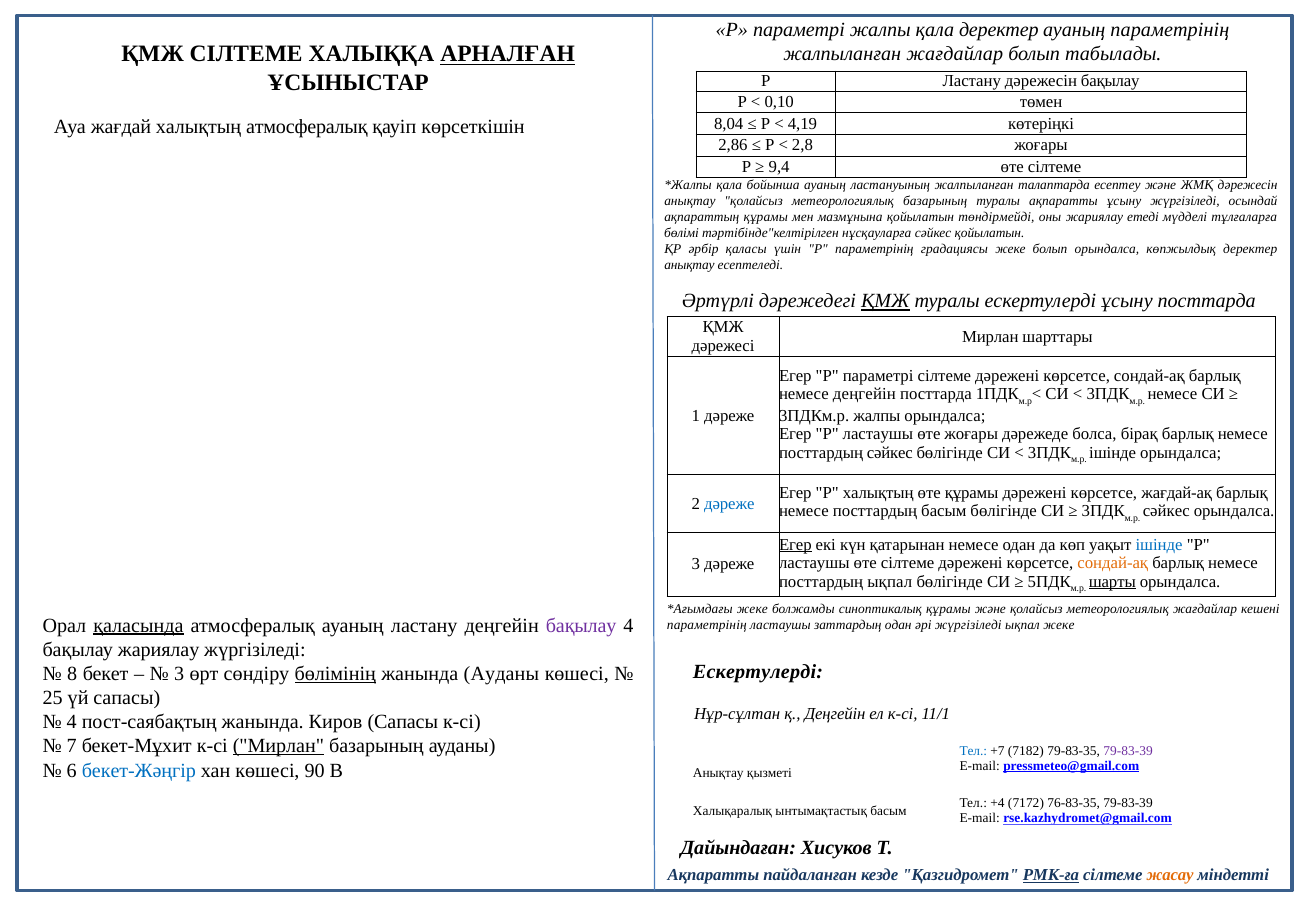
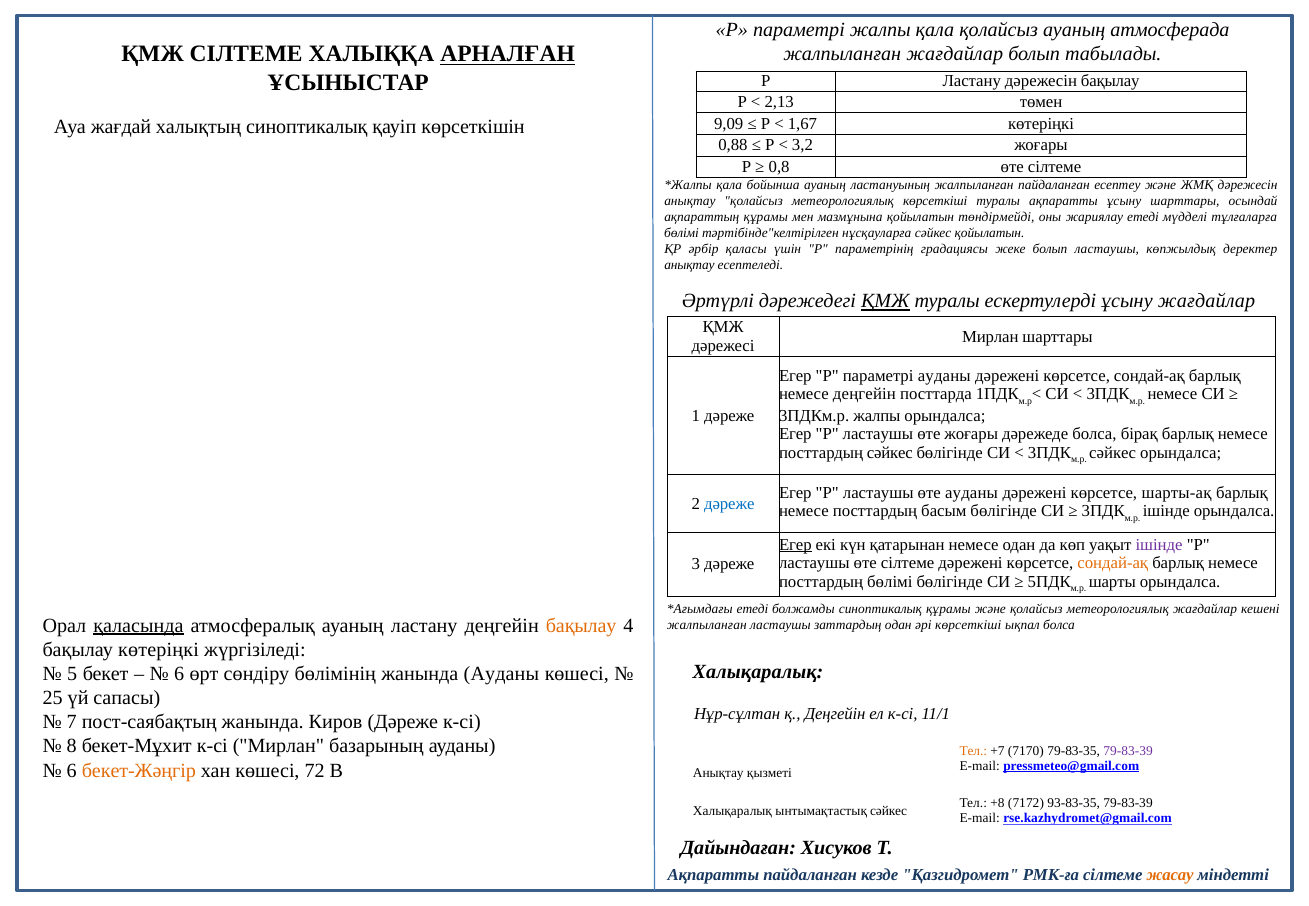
қала деректер: деректер -> қолайсыз (999, 29)
ауаның параметрінің: параметрінің -> атмосферада (1170, 29)
0,10: 0,10 -> 2,13 (779, 102)
8,04: 8,04 -> 9,09 (729, 124)
4,19: 4,19 -> 1,67 (802, 124)
халықтың атмосфералық: атмосфералық -> синоптикалық (307, 127)
2,86: 2,86 -> 0,88 (733, 145)
2,8: 2,8 -> 3,2 (803, 145)
9,4: 9,4 -> 0,8 (779, 167)
жалпыланған талаптарда: талаптарда -> пайдаланған (1054, 185)
метеорологиялық базарының: базарының -> көрсеткіші (935, 201)
ұсыну жүргізіледі: жүргізіледі -> шарттары (1185, 201)
болып орындалса: орындалса -> ластаушы (1107, 249)
ұсыну посттарда: посттарда -> жағдайлар (1207, 301)
параметрі сілтеме: сілтеме -> ауданы (944, 376)
ішінде: ішінде -> сәйкес (1113, 453)
Егер Р халықтың: халықтың -> ластаушы (878, 493)
өте құрамы: құрамы -> ауданы (972, 493)
жағдай-ақ: жағдай-ақ -> шарты-ақ (1177, 493)
сәйкес: сәйкес -> ішінде (1166, 512)
ішінде colour: blue -> purple (1159, 545)
посттардың ықпал: ықпал -> бөлімі (890, 582)
шарты underline: present -> none (1112, 582)
жеке: жеке -> етеді (752, 609)
бақылау colour: purple -> orange (581, 626)
параметрінің: параметрінің -> жалпыланған (707, 626)
әрі жүргізіледі: жүргізіледі -> көрсеткіші (968, 626)
ықпал жеке: жеке -> болса (1059, 626)
бақылау жариялау: жариялау -> көтеріңкі (159, 650)
Ескертулерді: Ескертулерді -> Халықаралық (758, 672)
8: 8 -> 5 (72, 674)
3: 3 -> 6 (179, 674)
бөлімінің underline: present -> none (335, 674)
4: 4 -> 7 (72, 722)
Киров Сапасы: Сапасы -> Дәреже (403, 722)
7: 7 -> 8 (72, 746)
Мирлан underline: present -> none (278, 746)
Тел colour: blue -> orange (973, 751)
7182: 7182 -> 7170 (1026, 751)
бекет-Жәңгір colour: blue -> orange (139, 771)
90: 90 -> 72 (315, 771)
+4: +4 -> +8 (997, 803)
76-83-35: 76-83-35 -> 93-83-35 (1074, 803)
ынтымақтастық басым: басым -> сәйкес (889, 811)
РМК-ға underline: present -> none (1051, 875)
